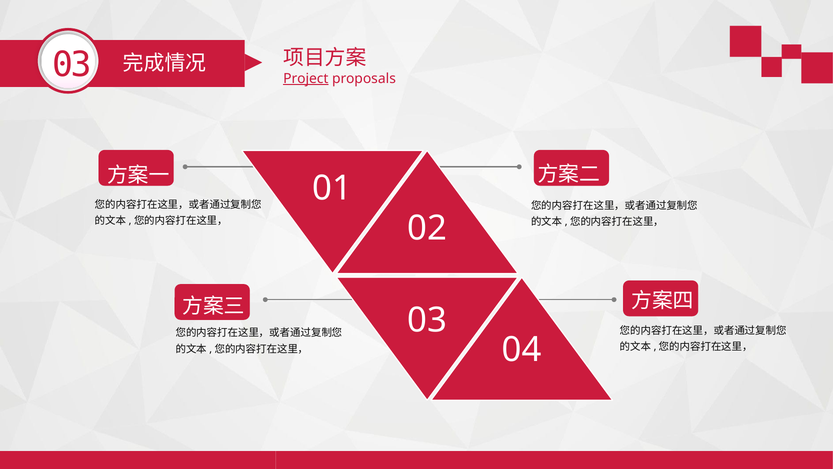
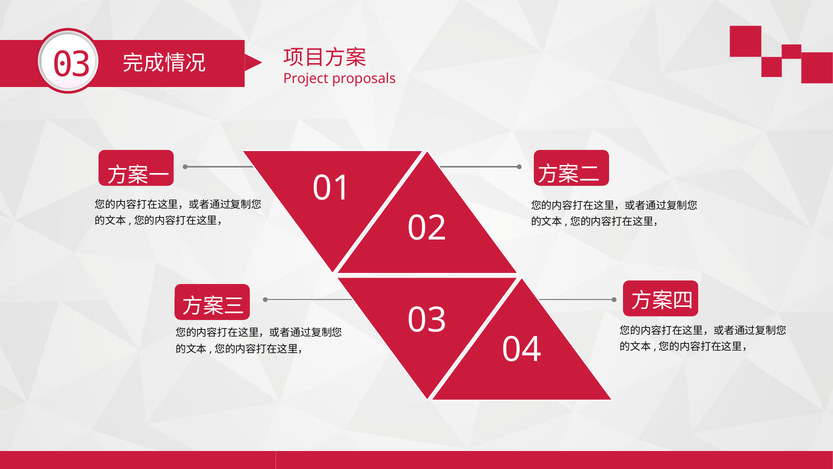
Project underline: present -> none (306, 78)
